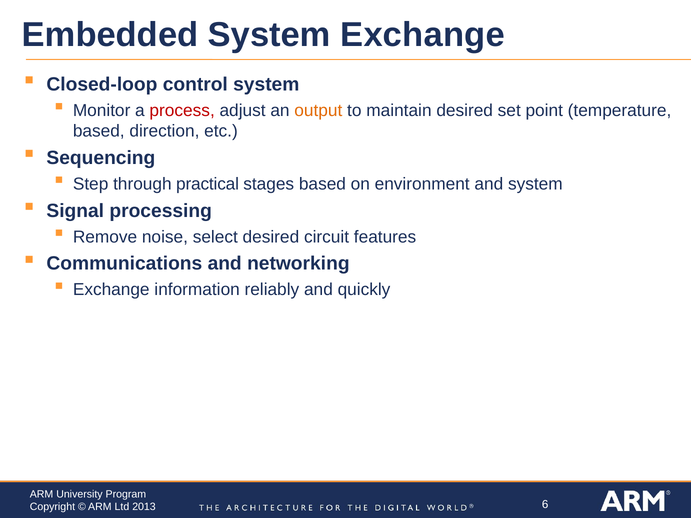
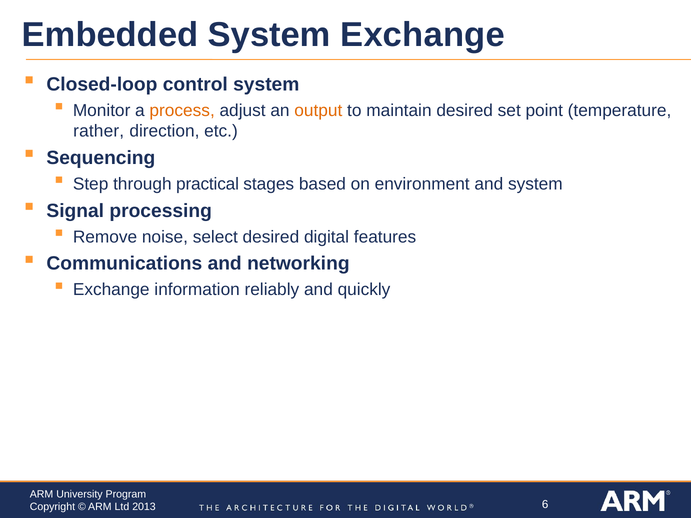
process colour: red -> orange (182, 110)
based: based -> rather (99, 131)
circuit: circuit -> digital (327, 237)
